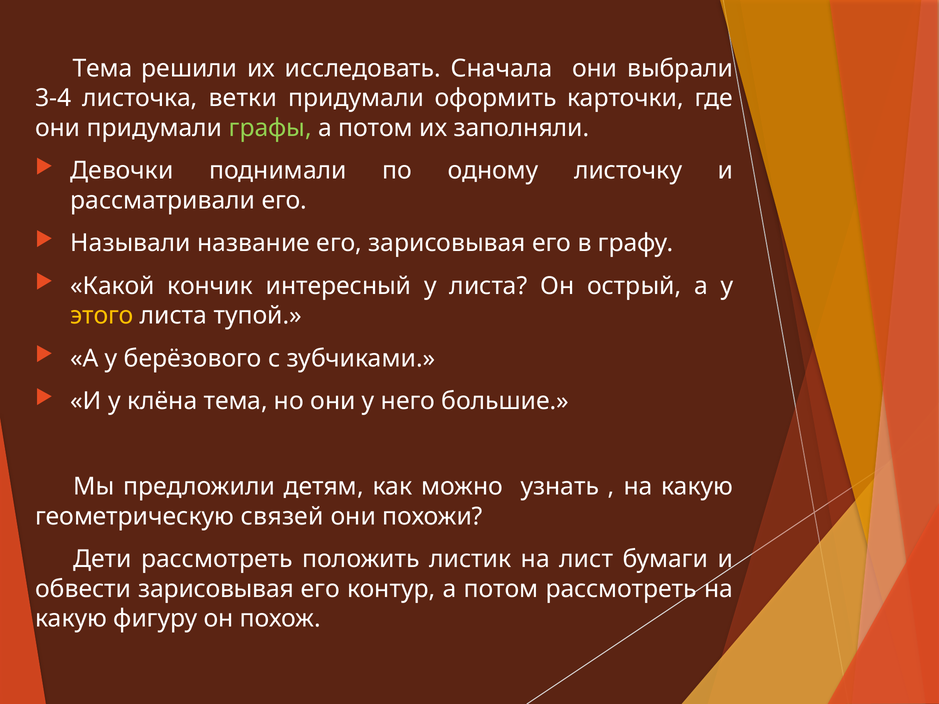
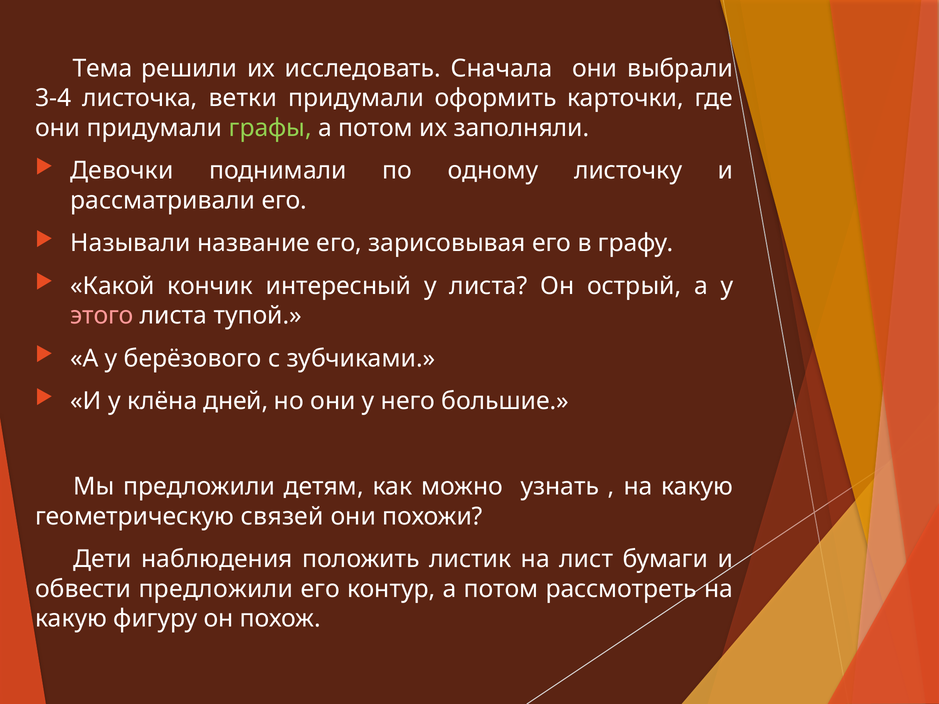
этого colour: yellow -> pink (102, 316)
клёна тема: тема -> дней (236, 401)
Дети рассмотреть: рассмотреть -> наблюдения (217, 559)
обвести зарисовывая: зарисовывая -> предложили (216, 589)
